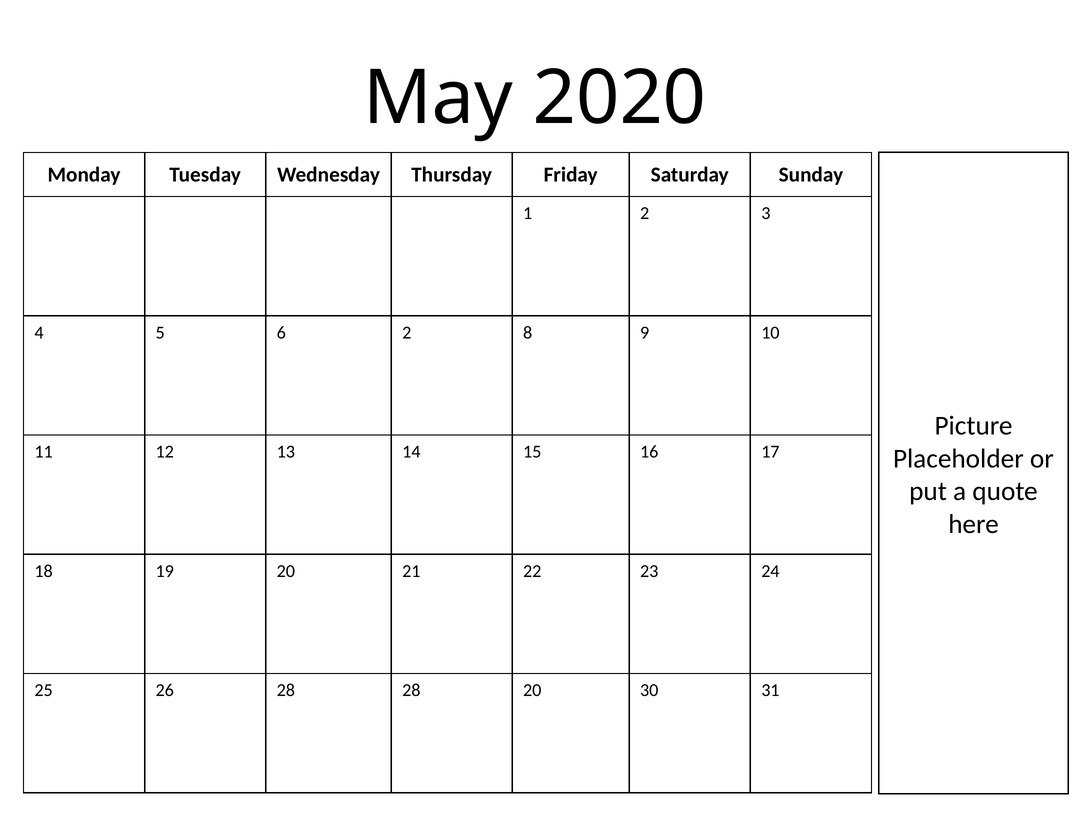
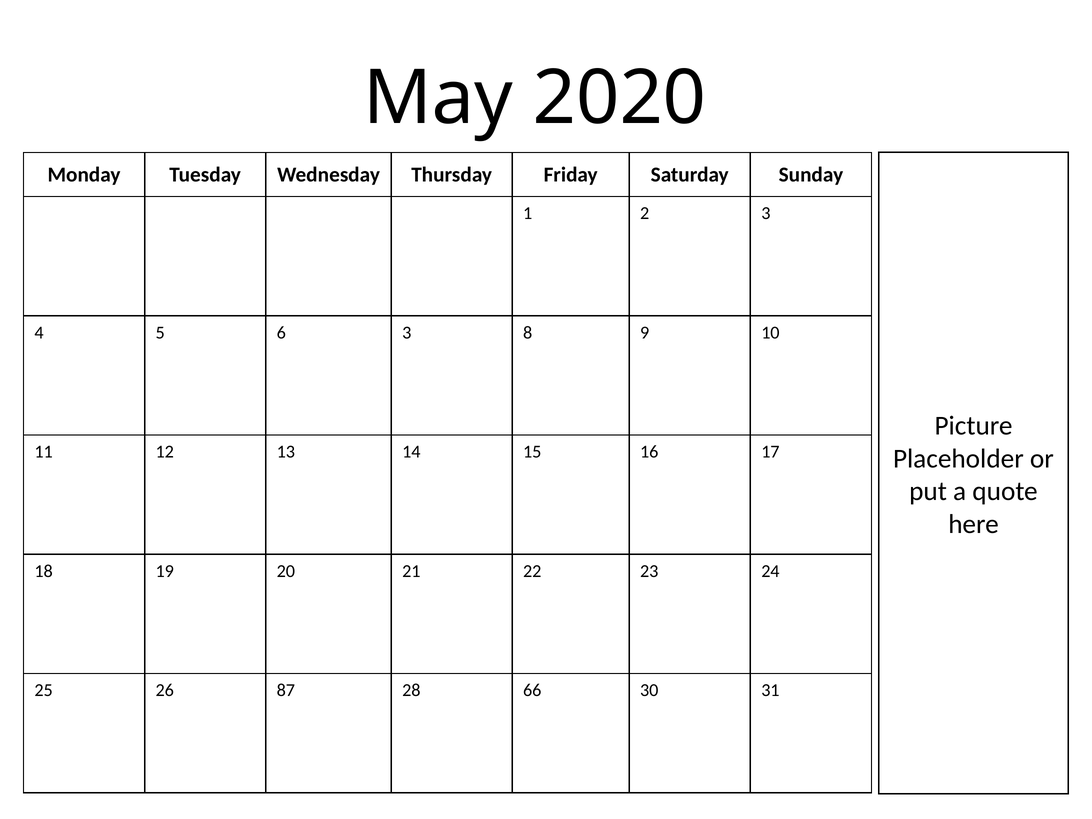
6 2: 2 -> 3 (407, 333)
26 28: 28 -> 87 (286, 690)
28 20: 20 -> 66 (532, 690)
